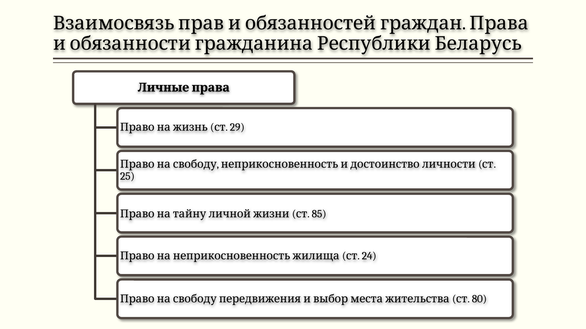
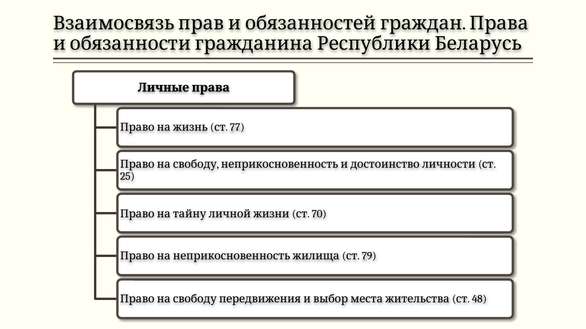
29: 29 -> 77 (237, 128)
85: 85 -> 70 (319, 214)
24: 24 -> 79 (369, 256)
80: 80 -> 48 (479, 299)
